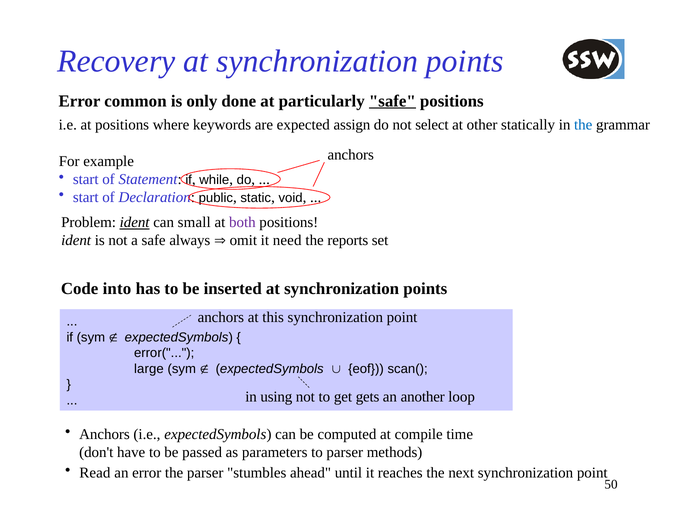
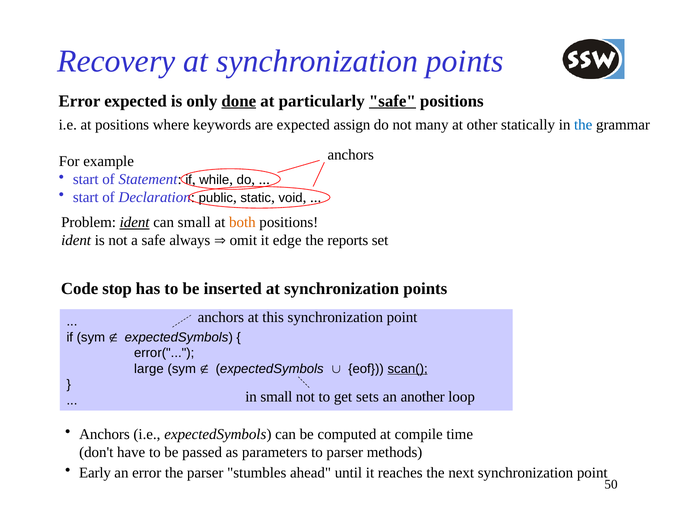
Error common: common -> expected (136, 101)
done underline: none -> present (239, 101)
select: select -> many (432, 125)
both colour: purple -> orange (242, 223)
need: need -> edge (287, 241)
into: into -> stop (117, 289)
scan( underline: none -> present (408, 369)
in using: using -> small (276, 397)
gets: gets -> sets (367, 397)
Read: Read -> Early (95, 473)
